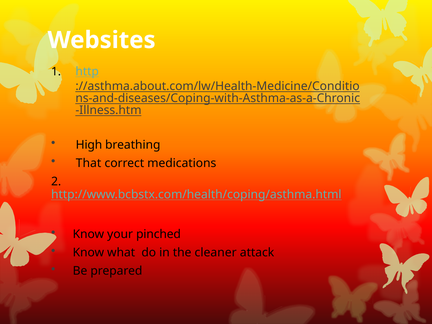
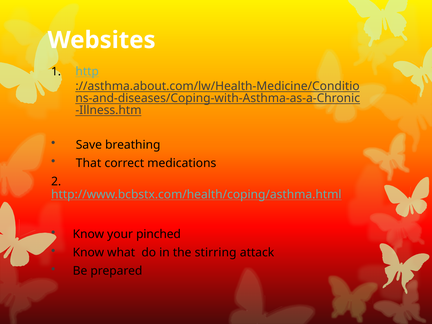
High: High -> Save (89, 145)
cleaner: cleaner -> stirring (216, 253)
